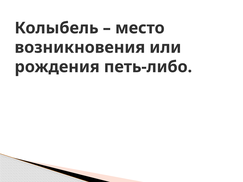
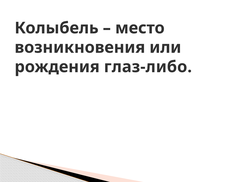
петь-либо: петь-либо -> глаз-либо (148, 67)
